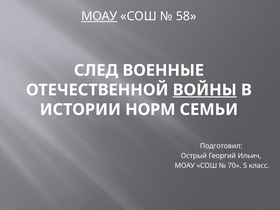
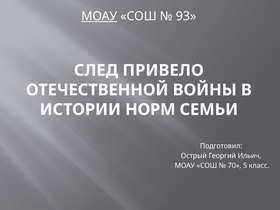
58: 58 -> 93 (186, 16)
ВОЕННЫЕ: ВОЕННЫЕ -> ПРИВЕЛО (163, 70)
ВОЙНЫ underline: present -> none (205, 90)
